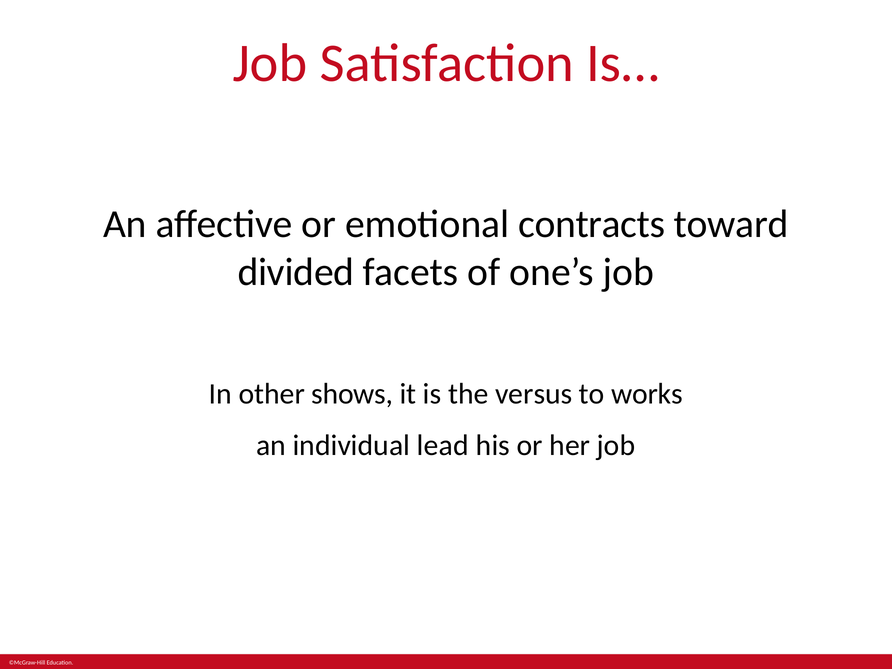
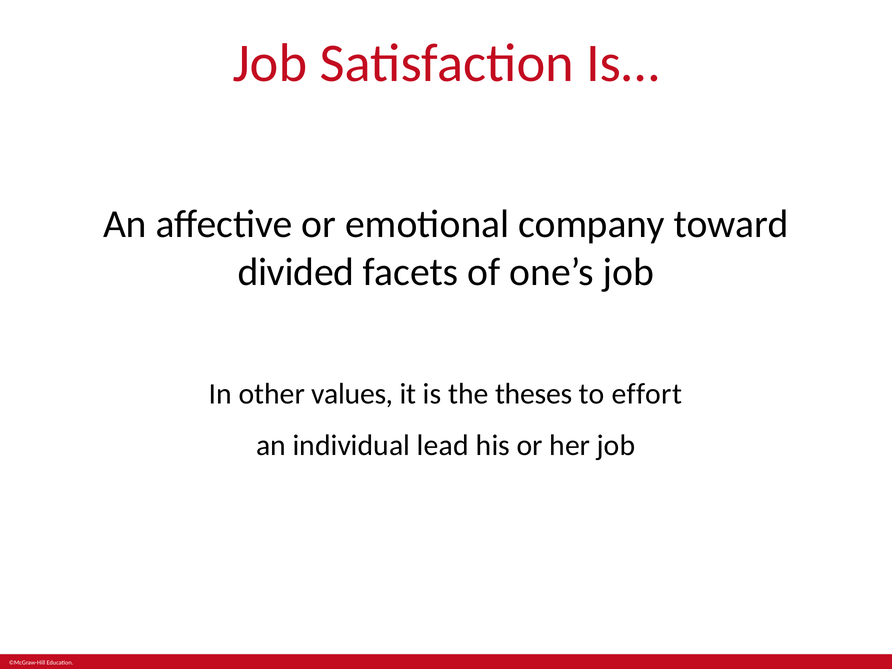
contracts: contracts -> company (592, 224)
shows: shows -> values (352, 394)
versus: versus -> theses (534, 394)
works: works -> effort (647, 394)
